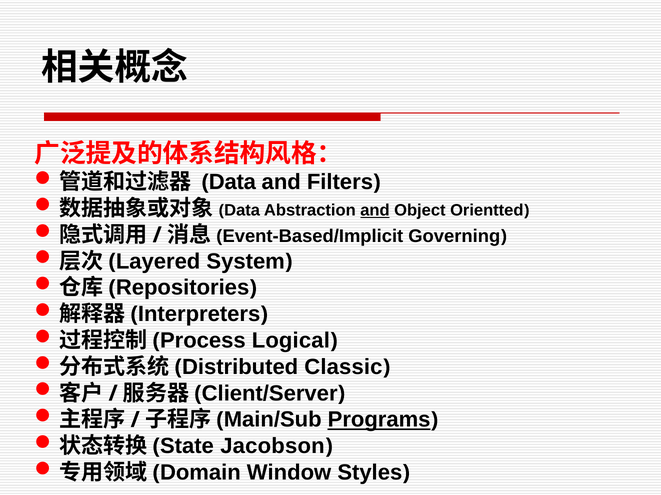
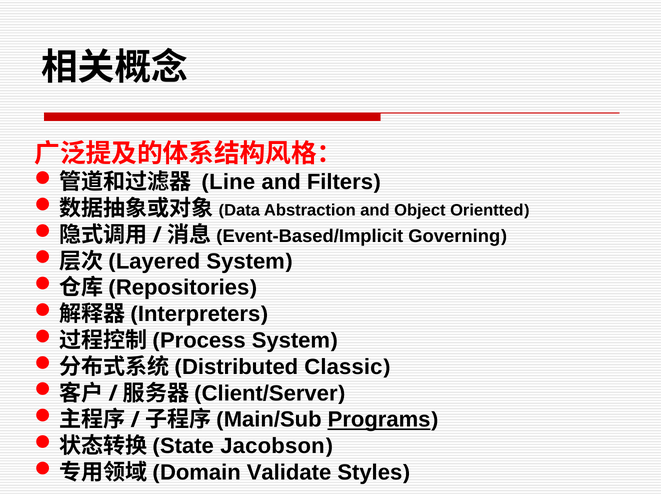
Data: Data -> Line (232, 182)
and underline: present -> none (375, 211)
Logical: Logical -> System (291, 341)
Window: Window -> Validate (289, 473)
